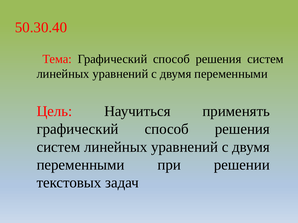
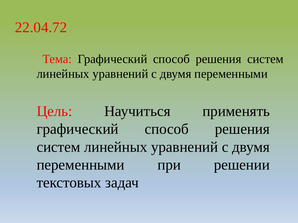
50.30.40: 50.30.40 -> 22.04.72 (41, 28)
